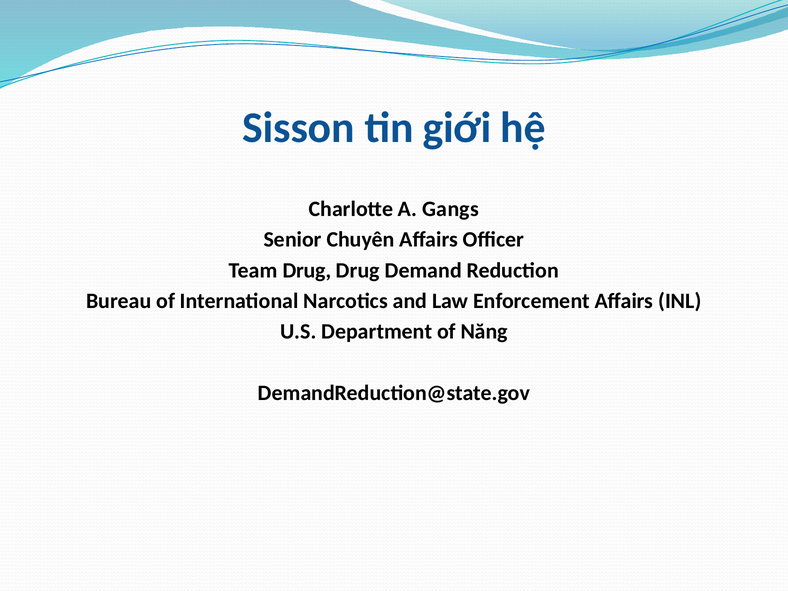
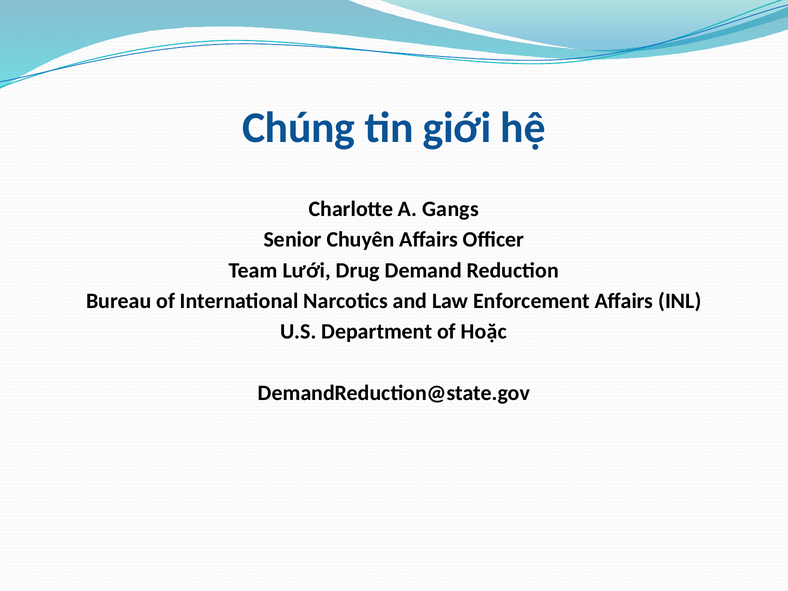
Sisson: Sisson -> Chúng (299, 128)
Team Drug: Drug -> Lưới (307, 270)
Năng: Năng -> Hoặc (484, 332)
